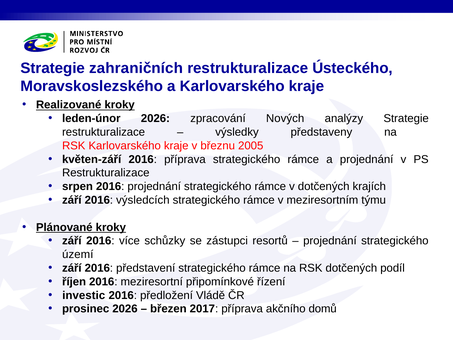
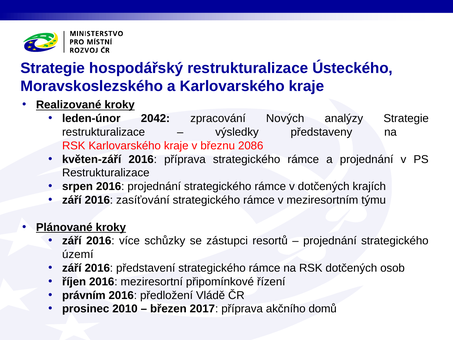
zahraničních: zahraničních -> hospodářský (136, 68)
leden-únor 2026: 2026 -> 2042 (155, 118)
2005: 2005 -> 2086 (251, 146)
výsledcích: výsledcích -> zasíťování (143, 200)
podíl: podíl -> osob (393, 268)
investic: investic -> právním (84, 295)
prosinec 2026: 2026 -> 2010 (125, 309)
